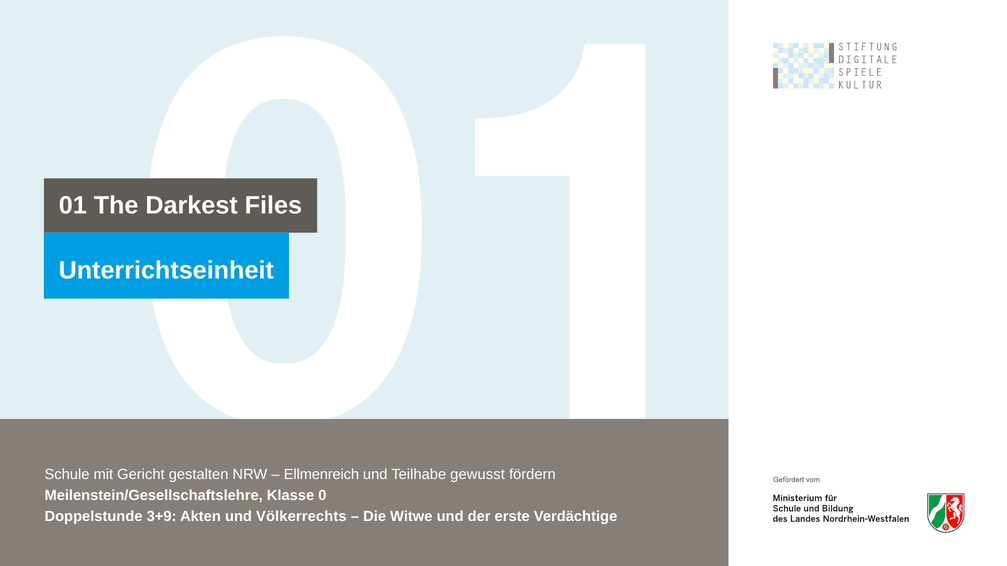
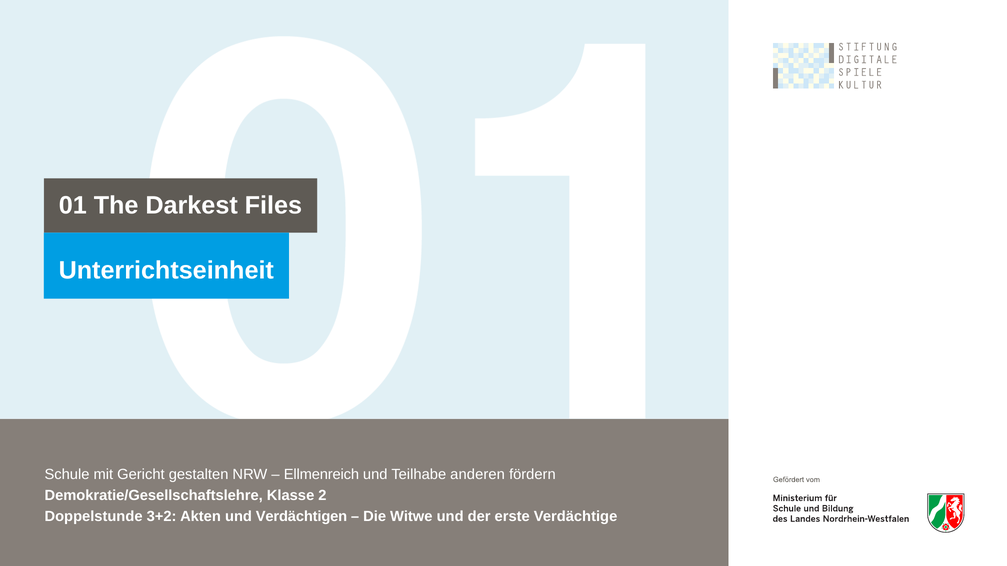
gewusst: gewusst -> anderen (478, 475)
Meilenstein/Gesellschaftslehre: Meilenstein/Gesellschaftslehre -> Demokratie/Gesellschaftslehre (154, 496)
0: 0 -> 2 (322, 496)
3+9: 3+9 -> 3+2 (162, 517)
Völkerrechts: Völkerrechts -> Verdächtigen (302, 517)
